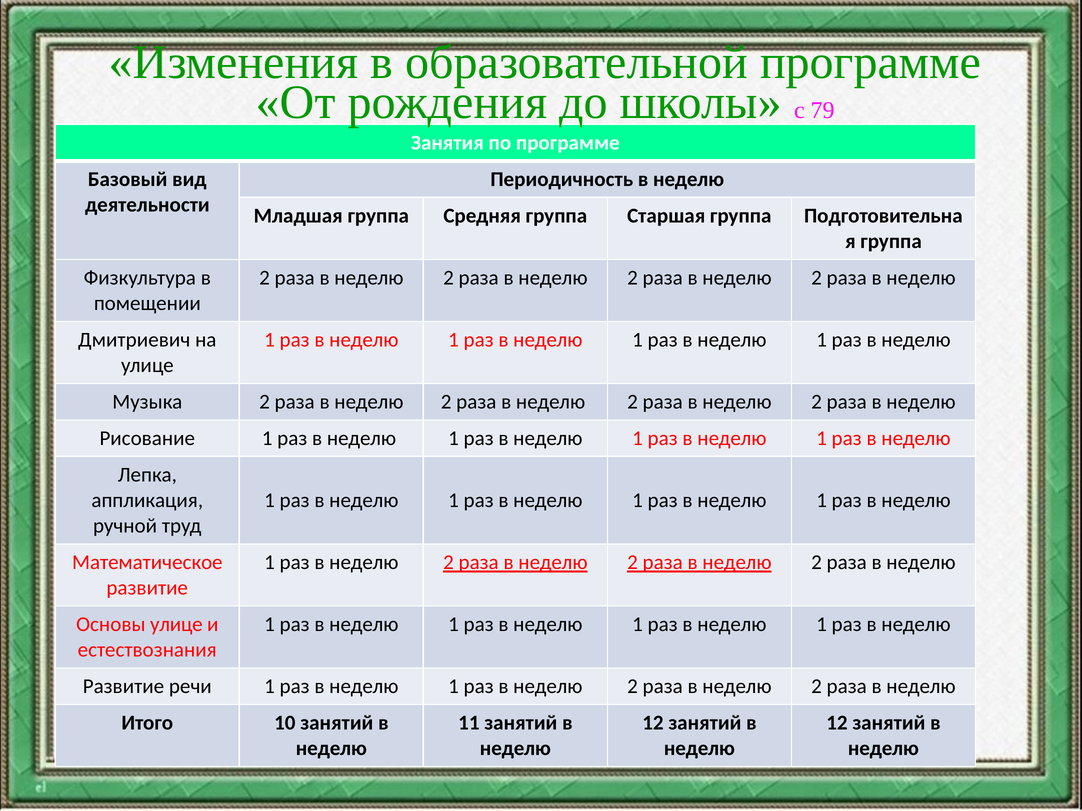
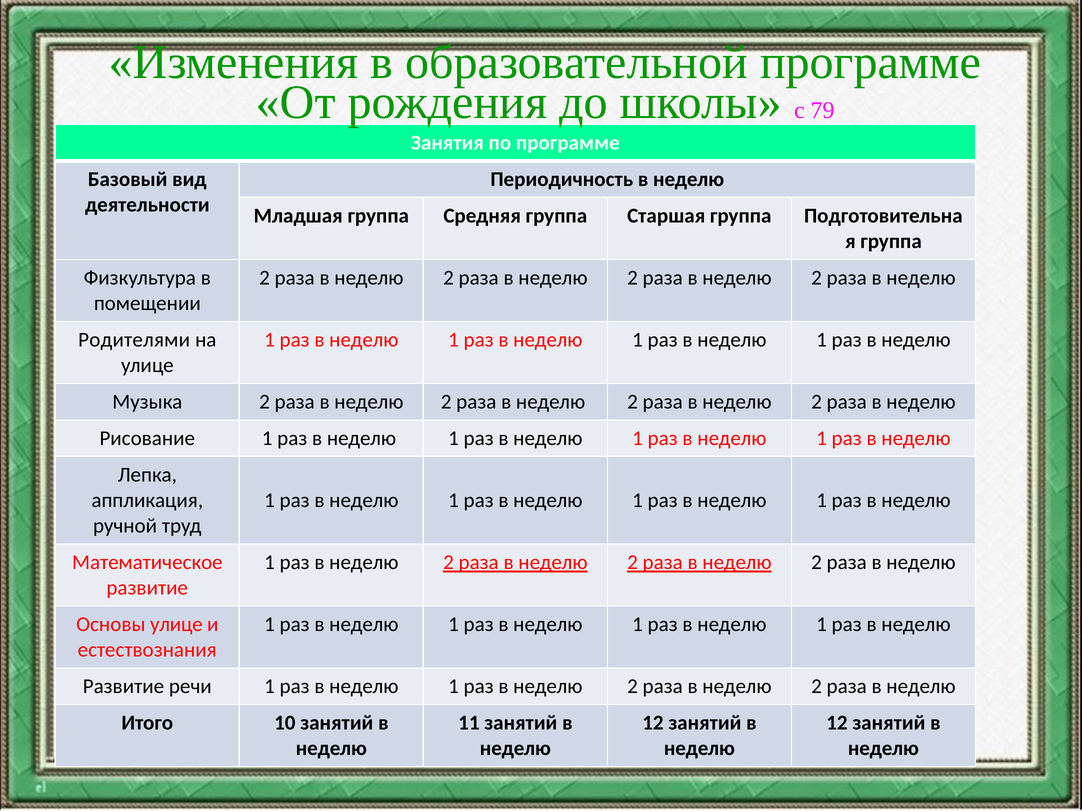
Дмитриевич: Дмитриевич -> Родителями (134, 340)
